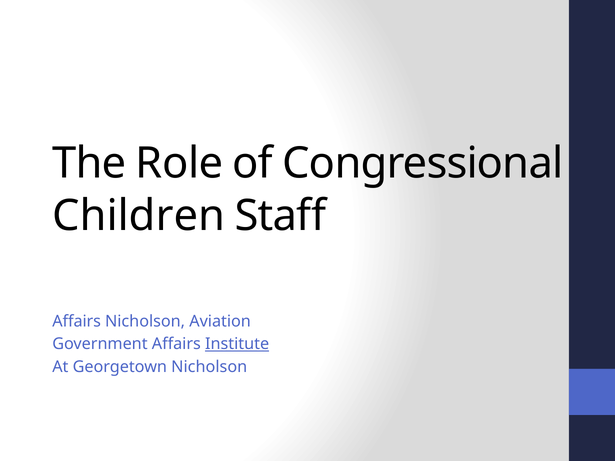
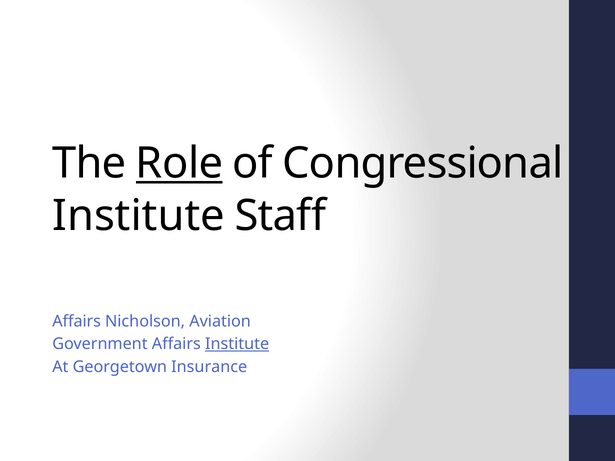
Role underline: none -> present (179, 164)
Children: Children -> Institute (139, 216)
Georgetown Nicholson: Nicholson -> Insurance (209, 367)
